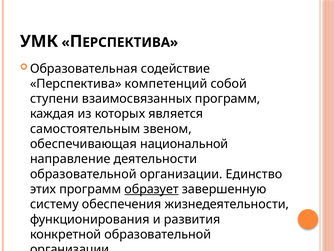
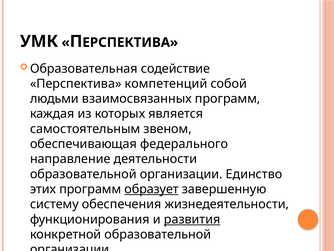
ступени: ступени -> людьми (54, 99)
национальной: национальной -> федерального (184, 144)
развития underline: none -> present (192, 219)
